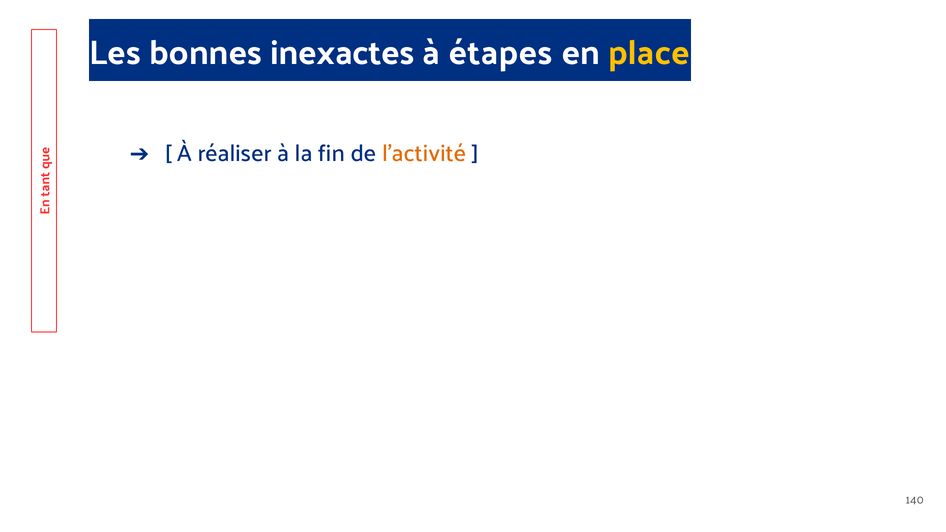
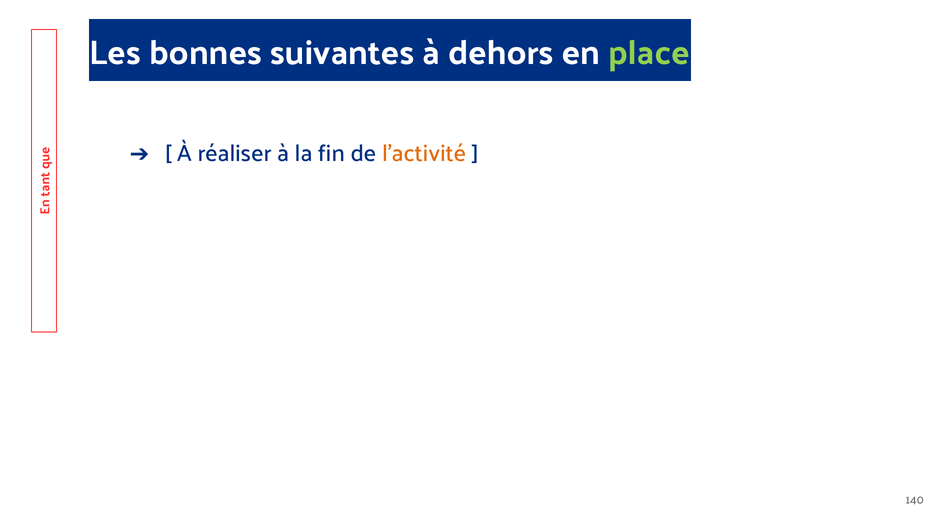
inexactes: inexactes -> suivantes (342, 53)
étapes: étapes -> dehors (501, 53)
place colour: yellow -> light green (649, 53)
